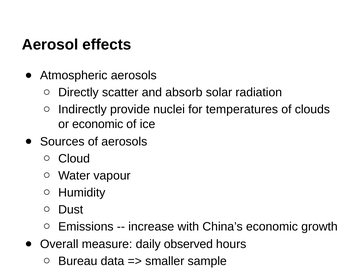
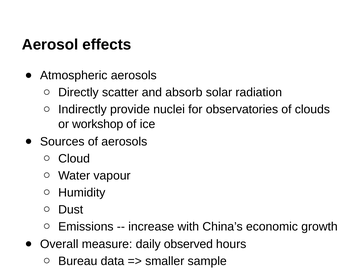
temperatures: temperatures -> observatories (242, 109)
or economic: economic -> workshop (98, 124)
